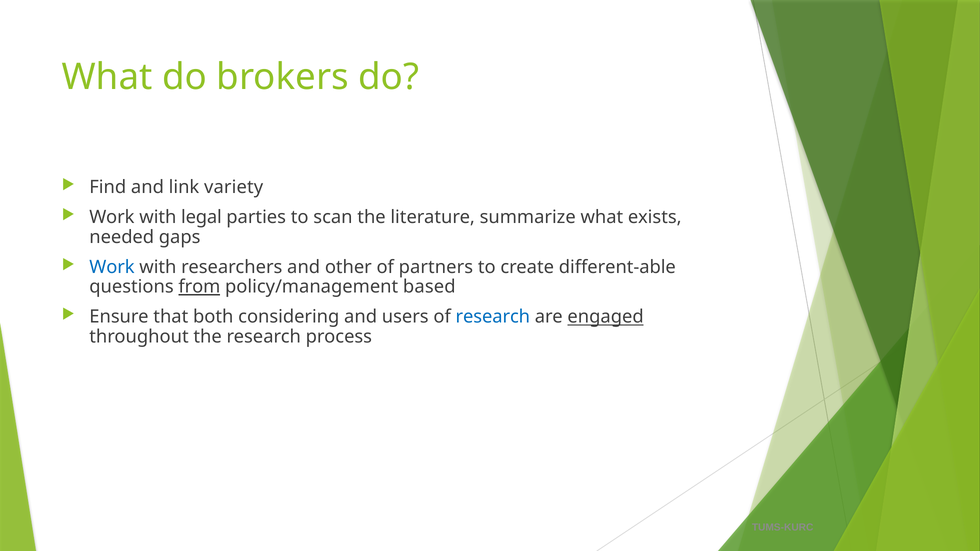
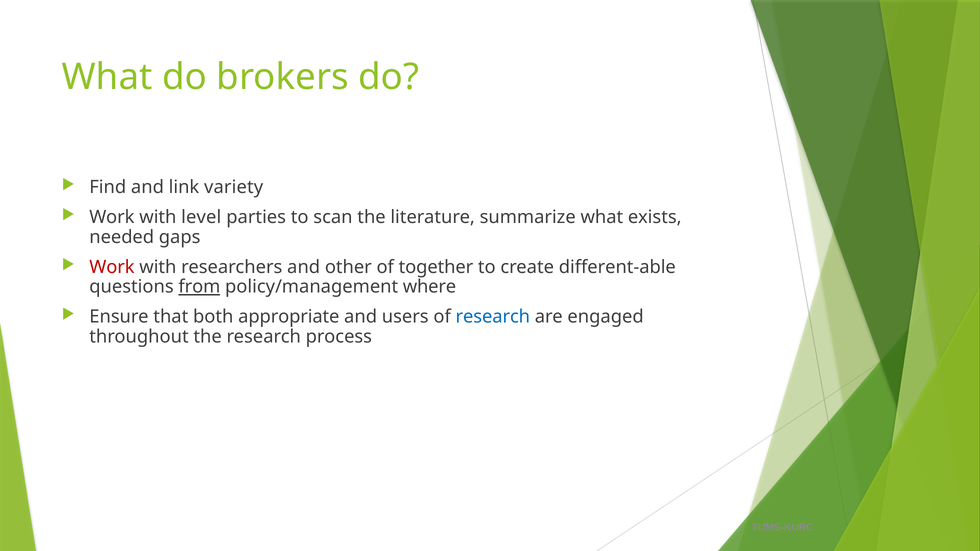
legal: legal -> level (201, 217)
Work colour: blue -> red (112, 267)
partners: partners -> together (436, 267)
based: based -> where (429, 287)
considering: considering -> appropriate (289, 317)
engaged underline: present -> none (606, 317)
